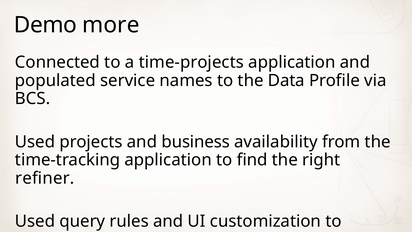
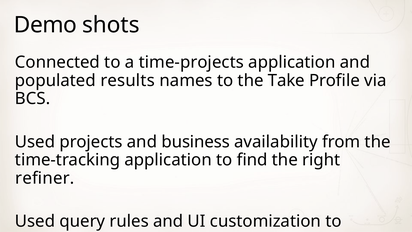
more: more -> shots (111, 25)
populated service: service -> results (128, 80)
Data: Data -> Take (286, 80)
